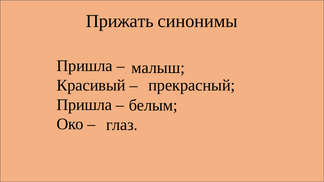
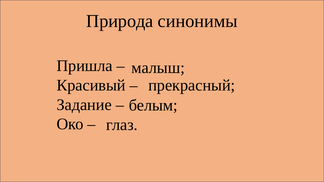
Прижать: Прижать -> Природа (120, 21)
Пришла: Пришла -> Задание (84, 105)
